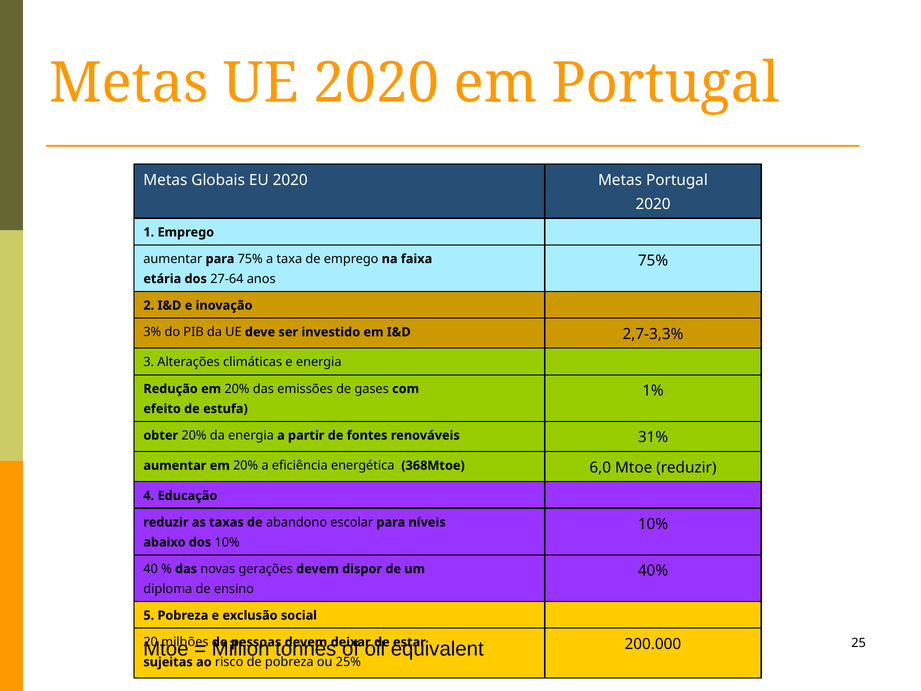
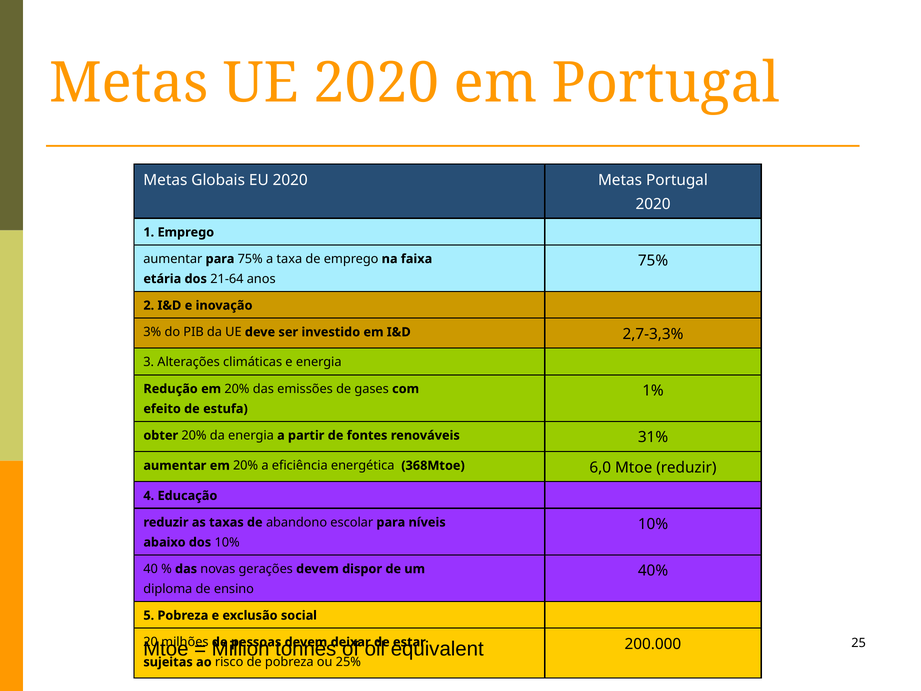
27-64: 27-64 -> 21-64 (227, 279)
